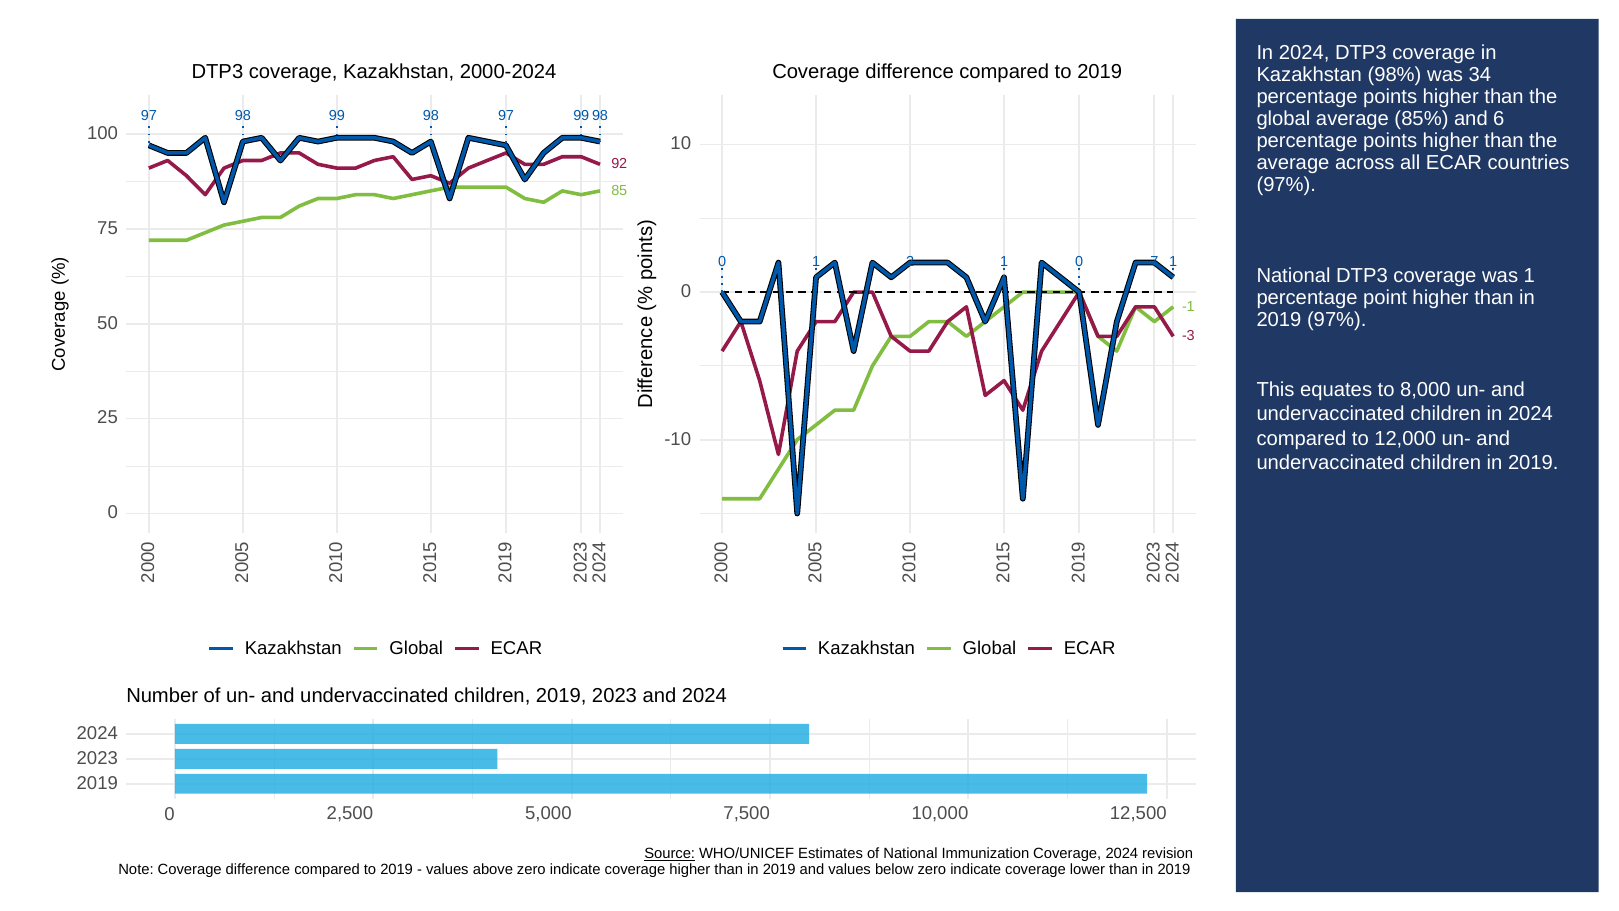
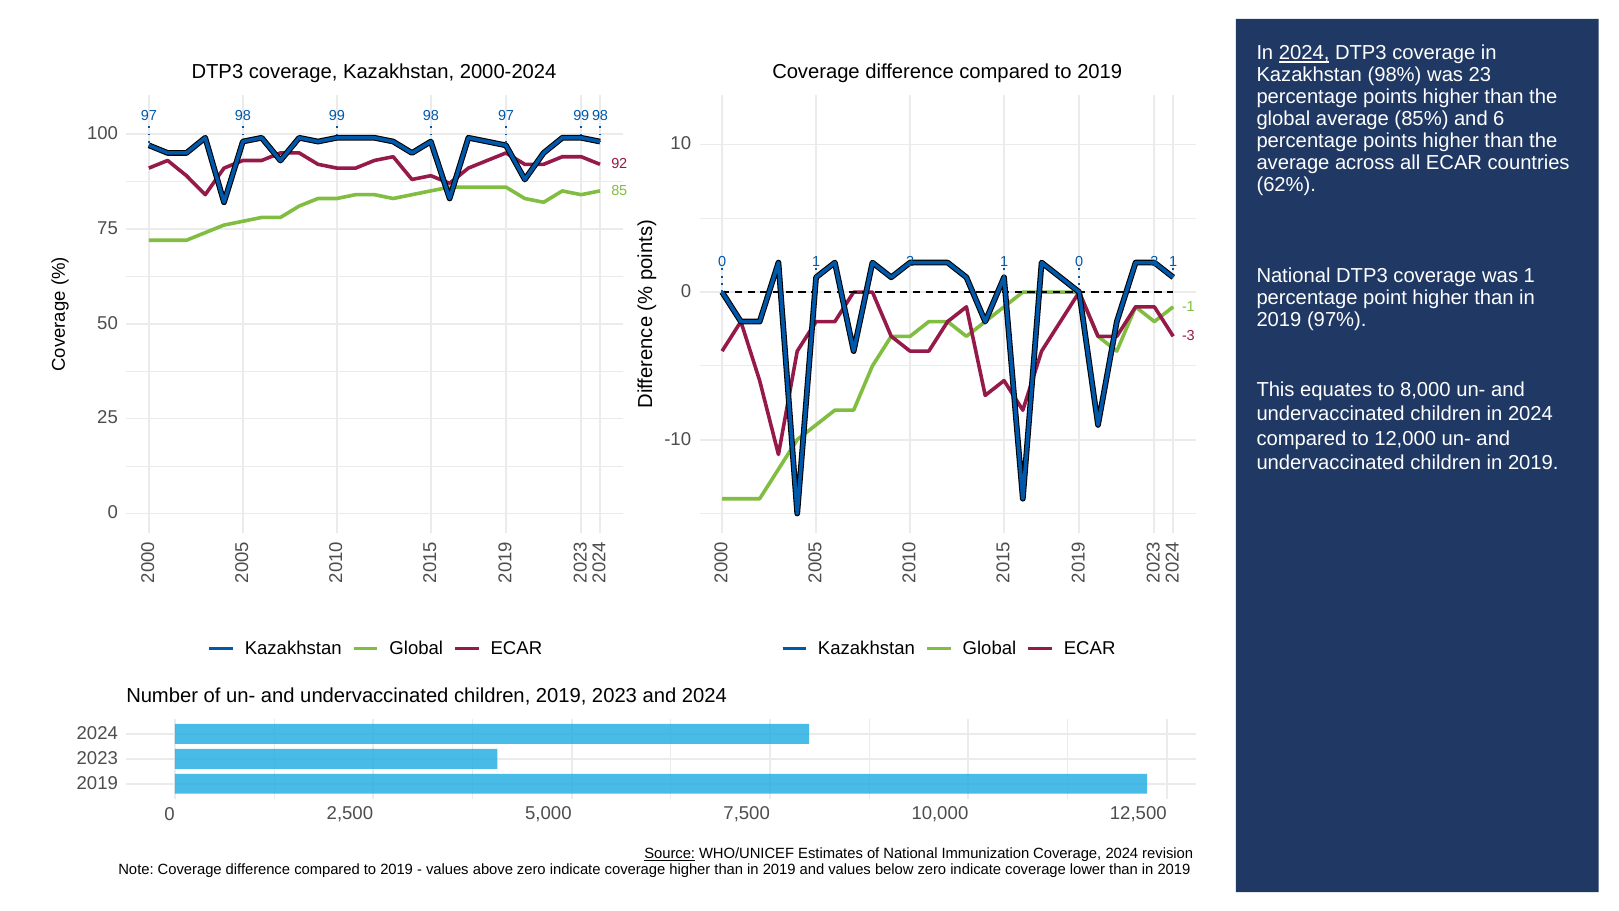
2024 underline: none -> present (1304, 53)
34: 34 -> 23 (1480, 75)
97%: 97% -> 62% (1286, 184)
0 7: 7 -> 3 (1154, 262)
